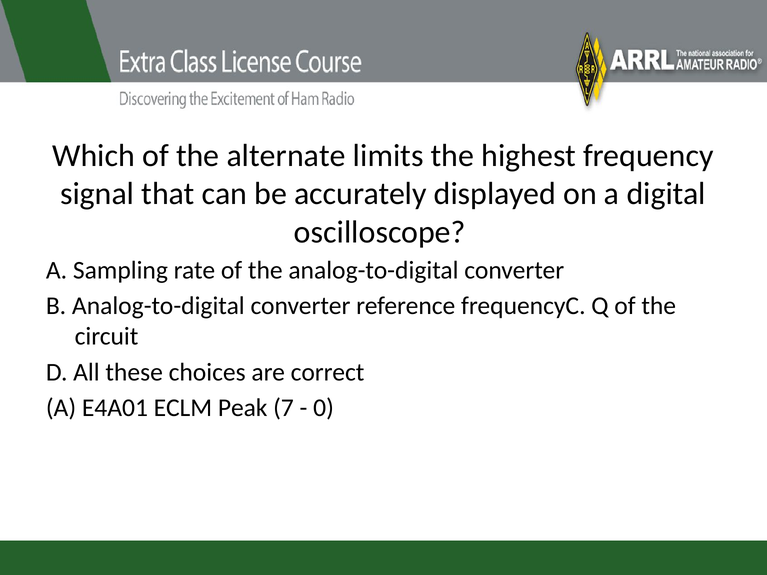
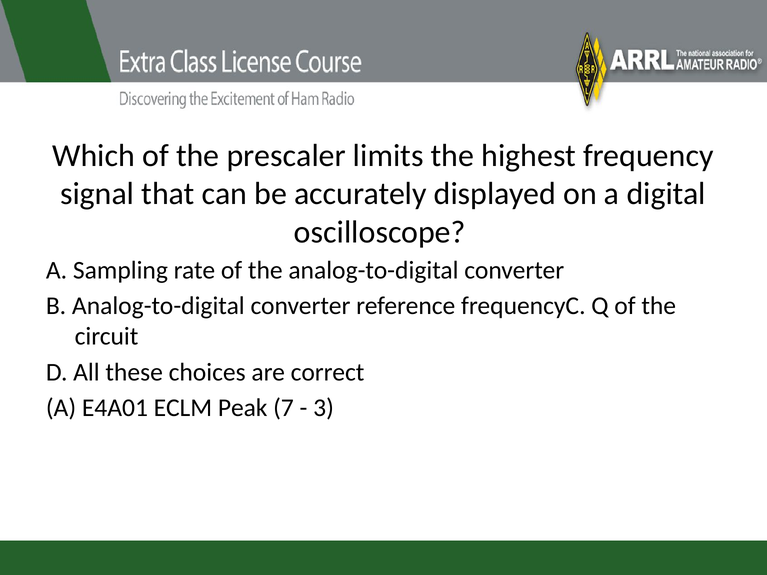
alternate: alternate -> prescaler (286, 156)
0: 0 -> 3 (324, 408)
